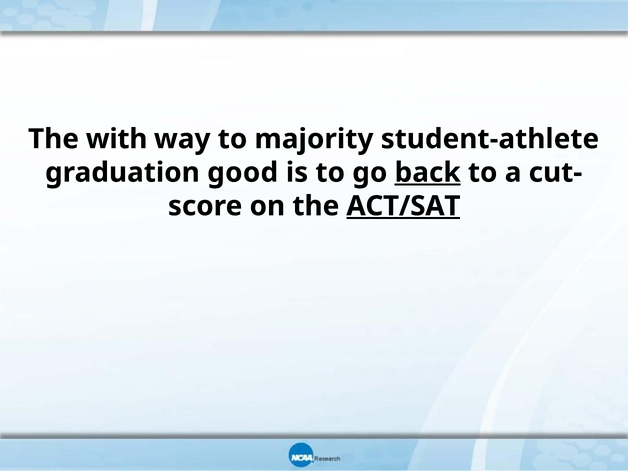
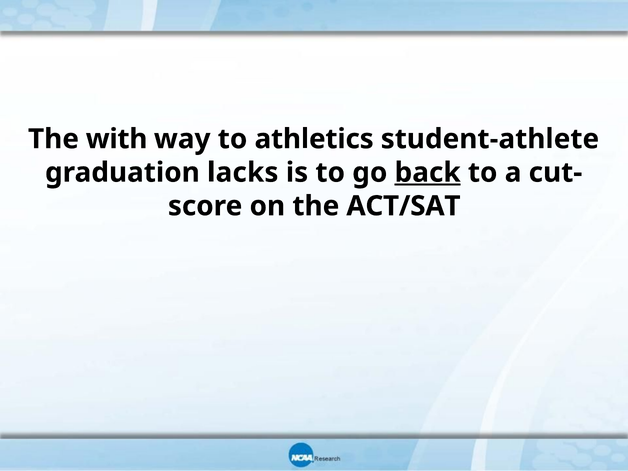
majority: majority -> athletics (314, 139)
good: good -> lacks (243, 173)
ACT/SAT underline: present -> none (403, 206)
